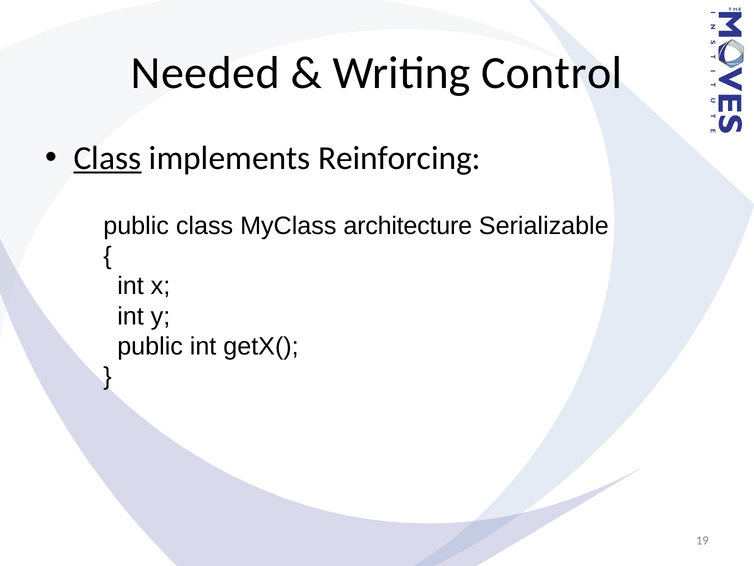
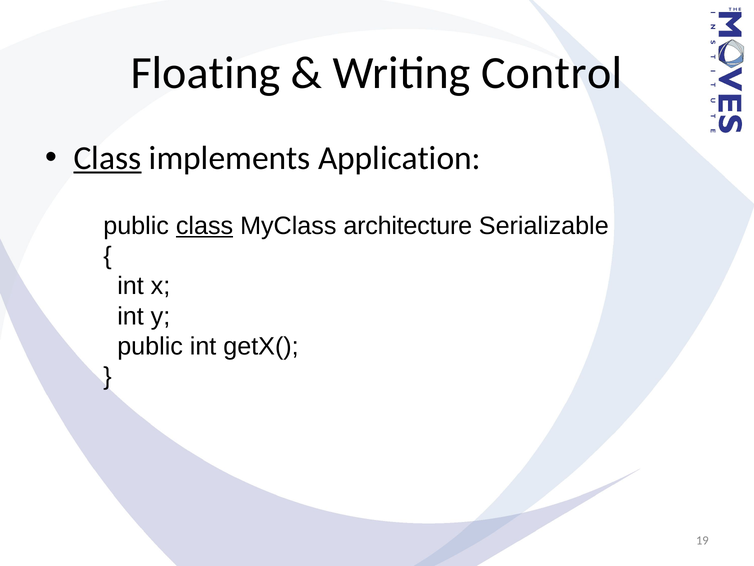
Needed: Needed -> Floating (206, 73)
Reinforcing: Reinforcing -> Application (399, 158)
class underline: none -> present (205, 226)
